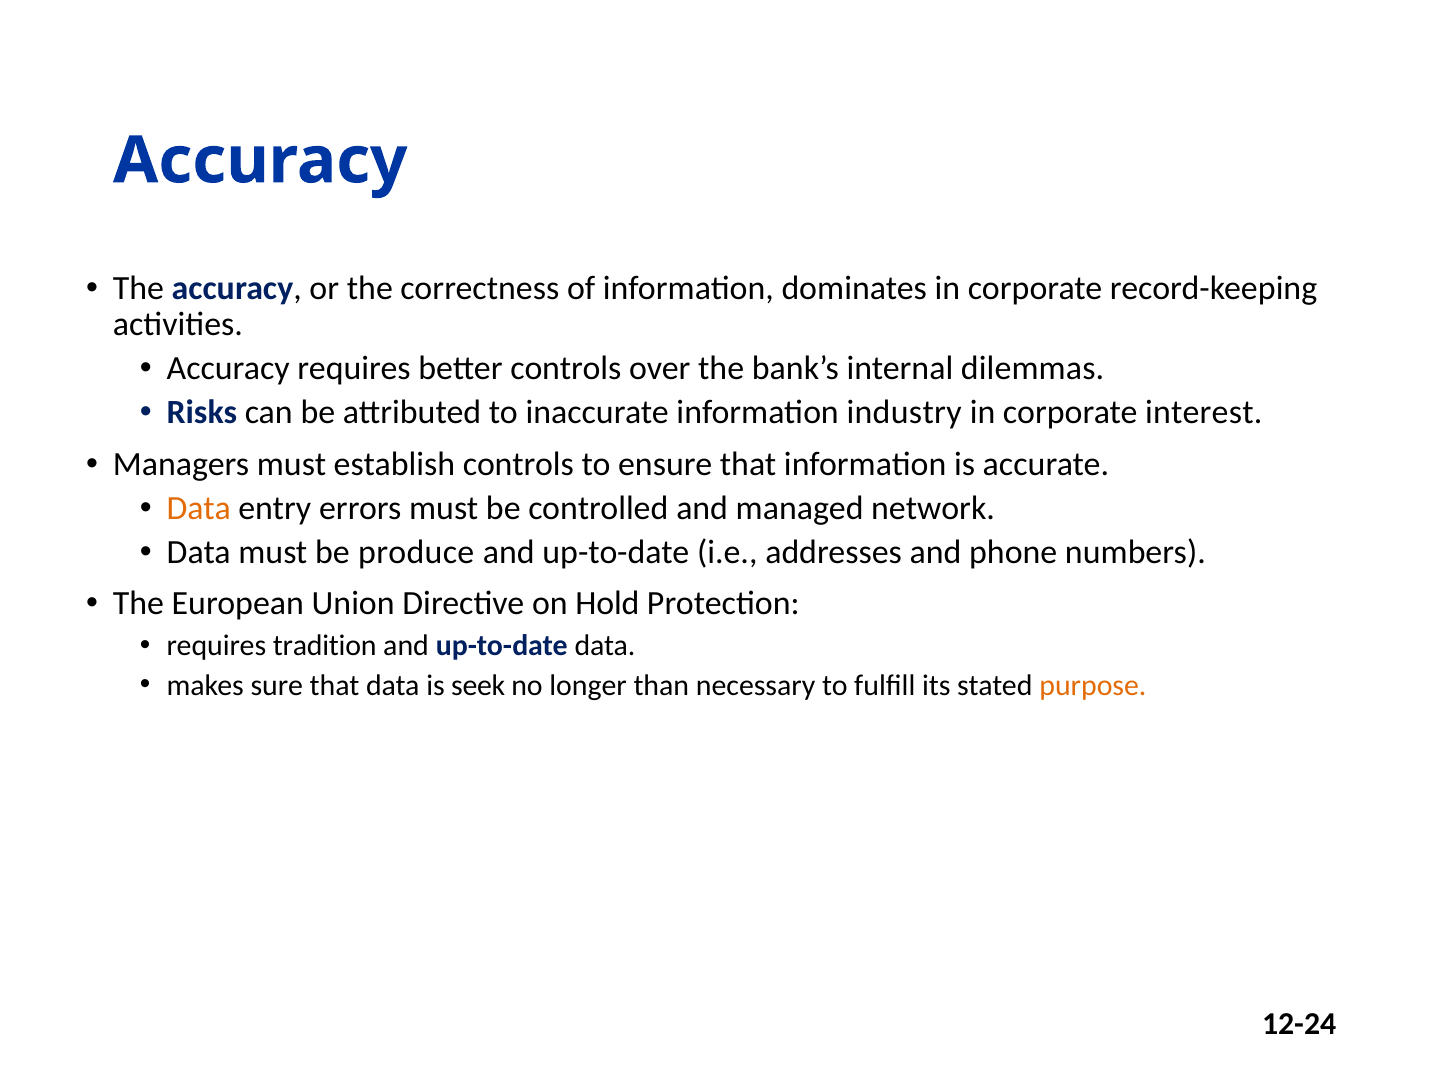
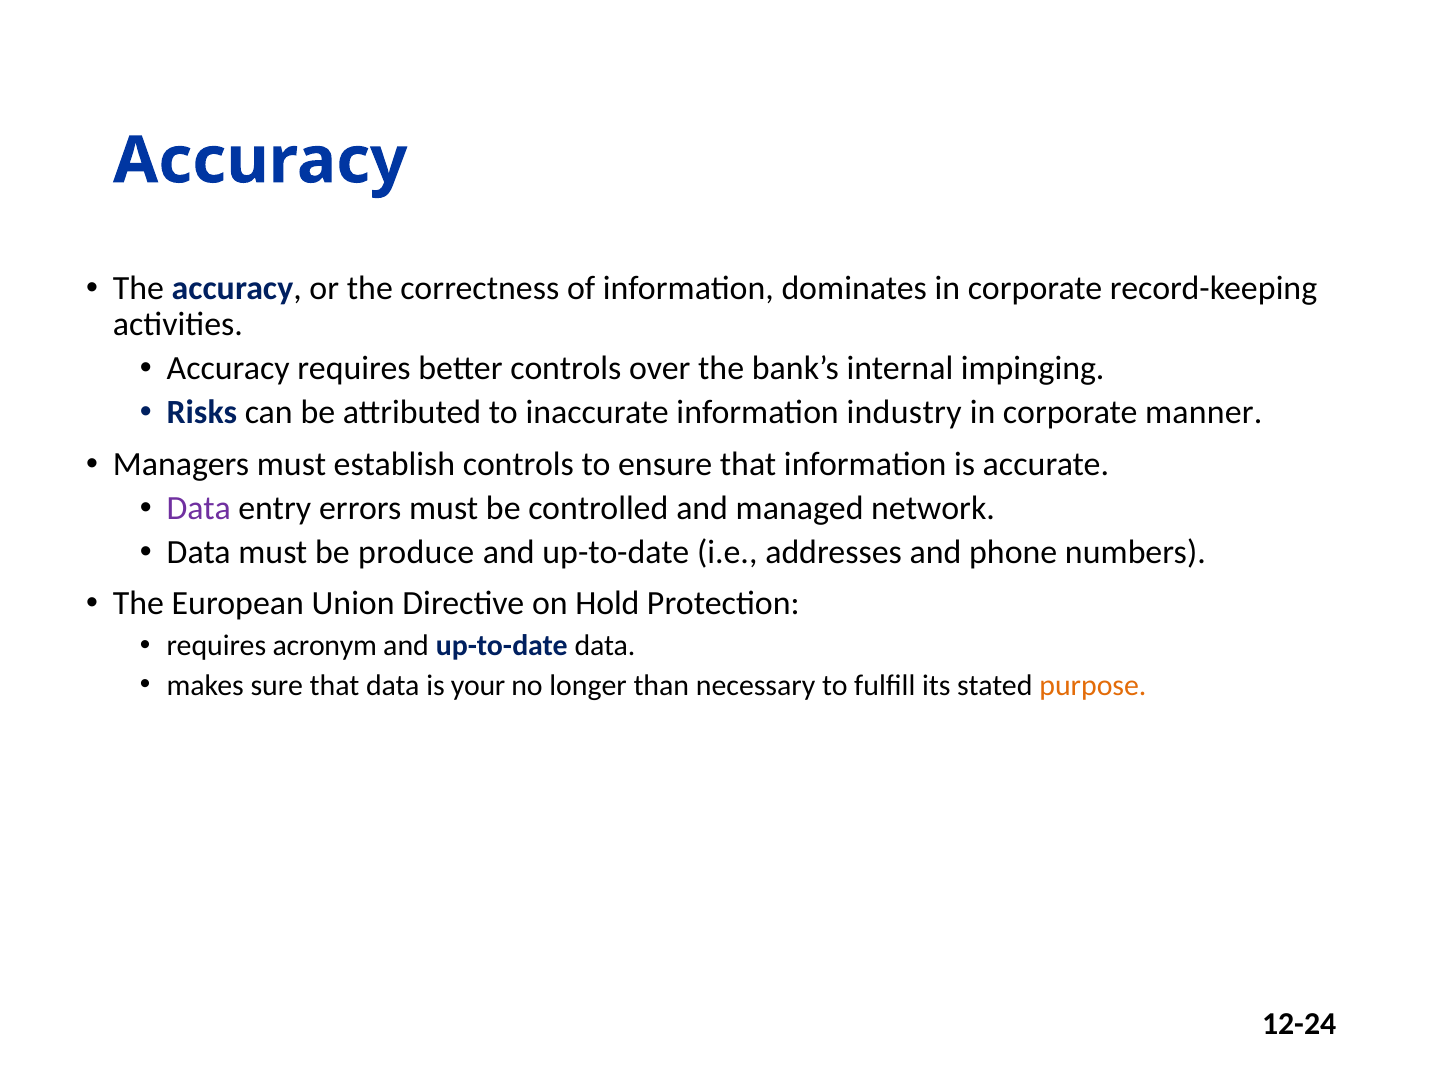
dilemmas: dilemmas -> impinging (1033, 369)
interest: interest -> manner (1204, 413)
Data colour: orange -> purple (199, 508)
tradition: tradition -> acronym (325, 646)
seek: seek -> your (478, 686)
